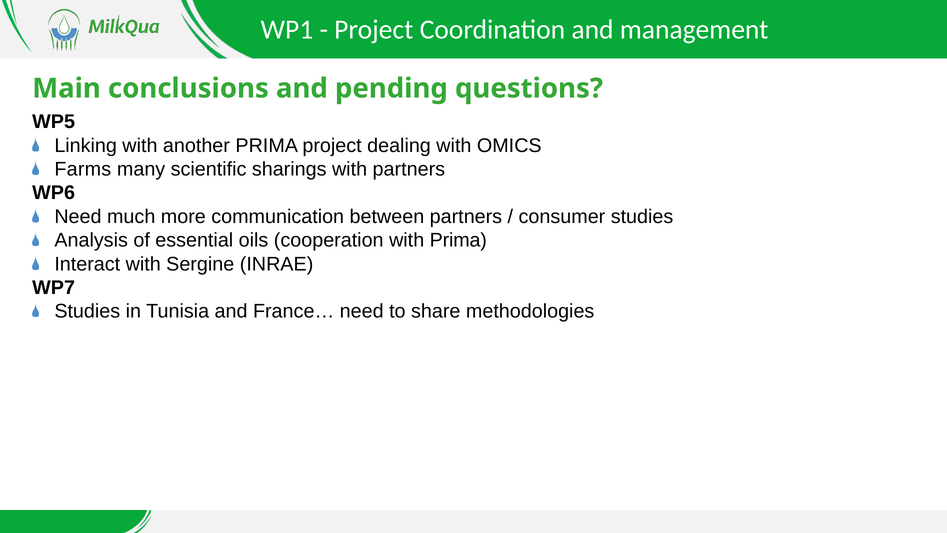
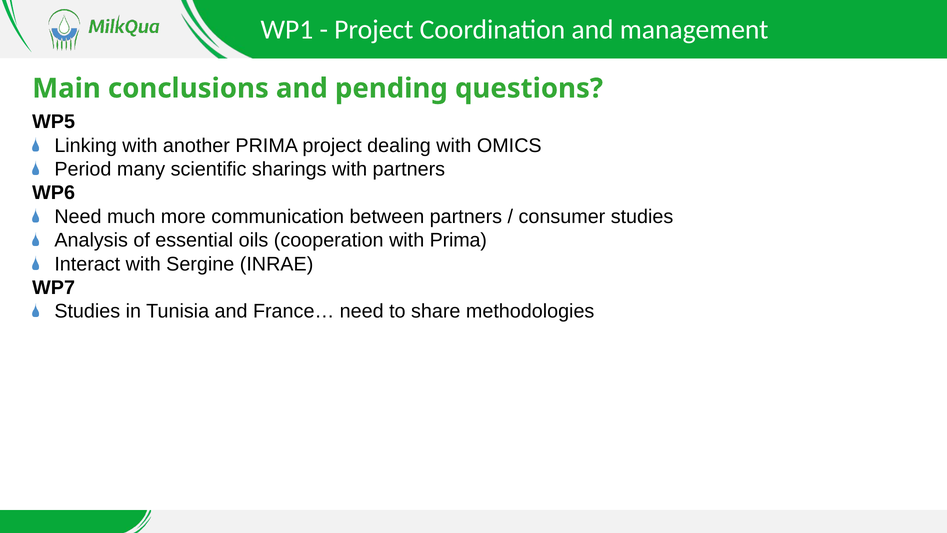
Farms: Farms -> Period (83, 169)
